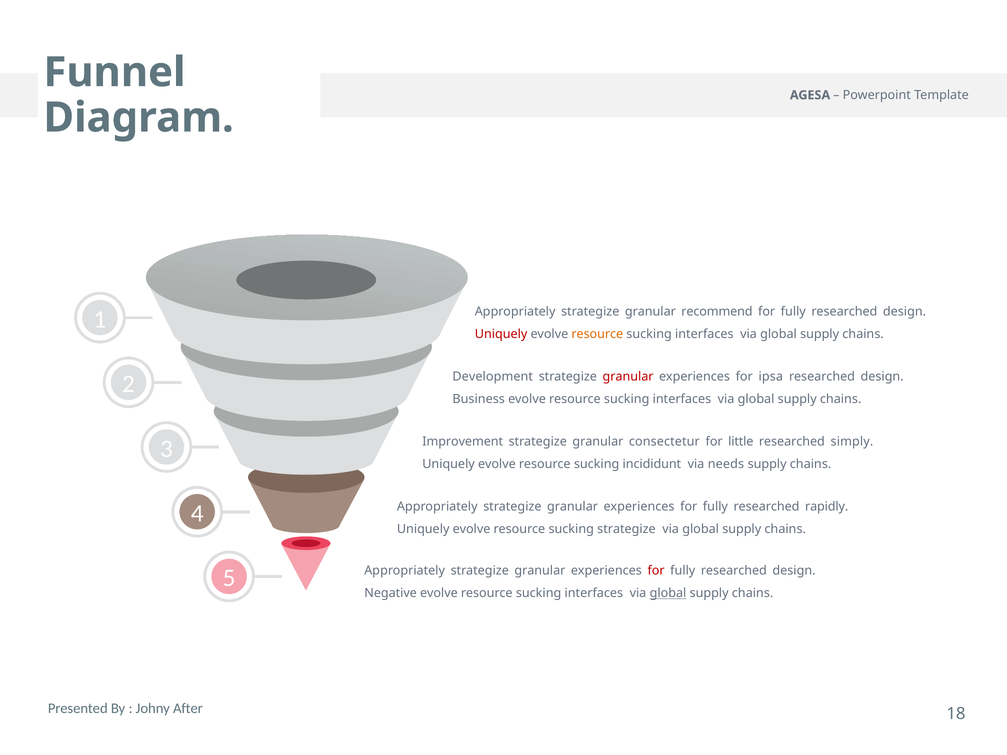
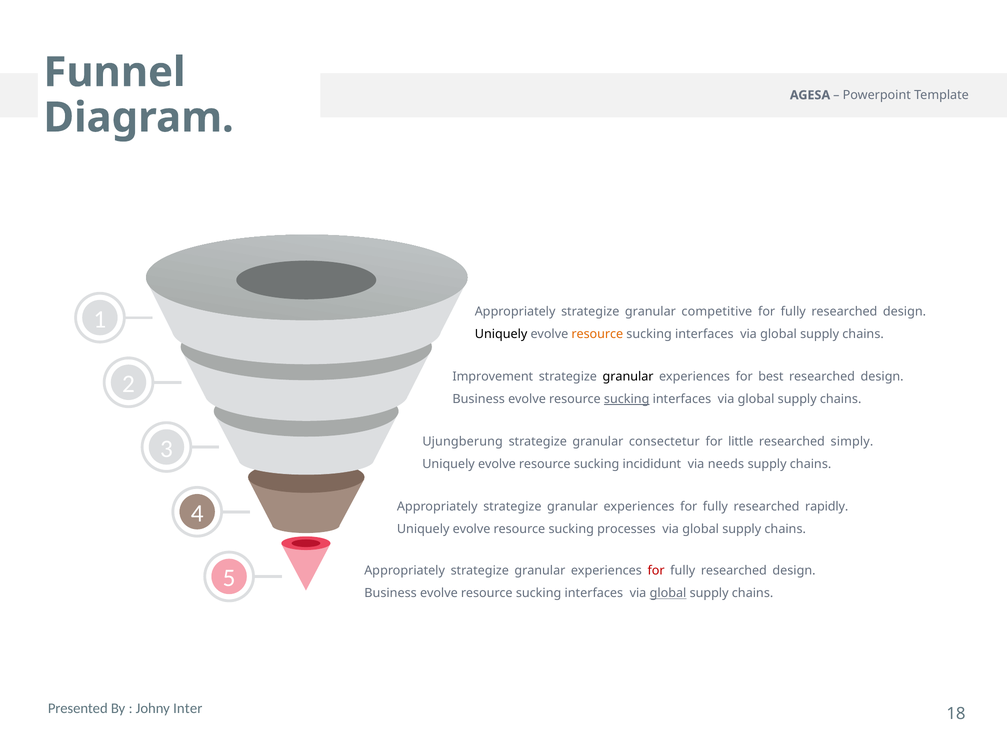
recommend: recommend -> competitive (717, 312)
Uniquely colour: red -> black (501, 334)
Development: Development -> Improvement (493, 377)
granular colour: red -> black (628, 377)
ipsa: ipsa -> best (771, 377)
sucking underline: none -> present (627, 399)
Improvement: Improvement -> Ujungberung (463, 442)
sucking strategize: strategize -> processes (627, 529)
Negative: Negative -> Business (391, 593)
After: After -> Inter (188, 709)
